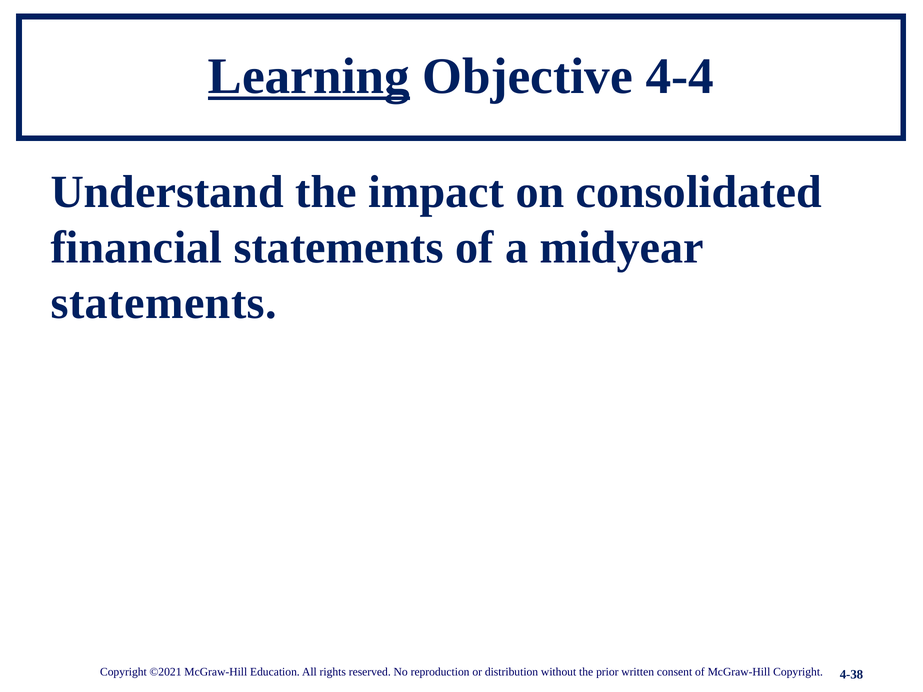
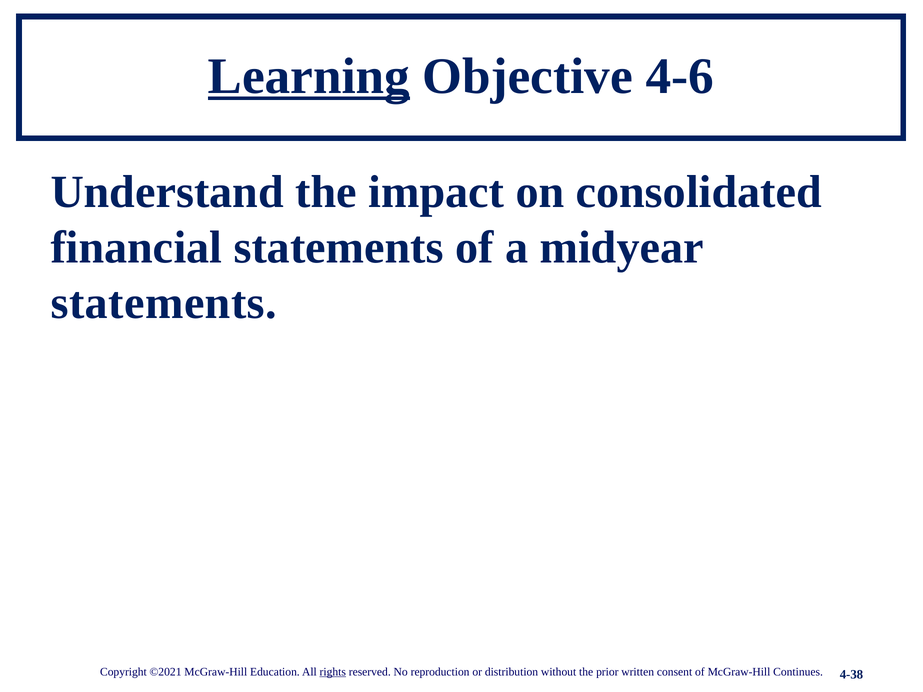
4-4: 4-4 -> 4-6 (680, 76)
rights underline: none -> present (333, 672)
McGraw-Hill Copyright: Copyright -> Continues (798, 672)
